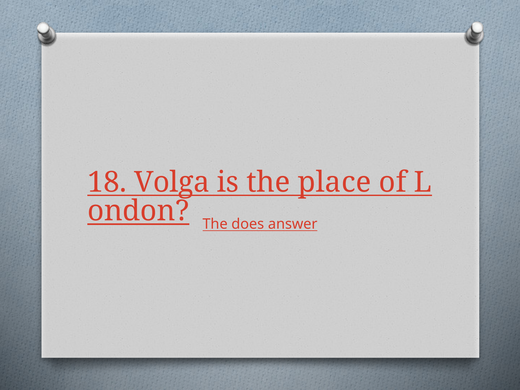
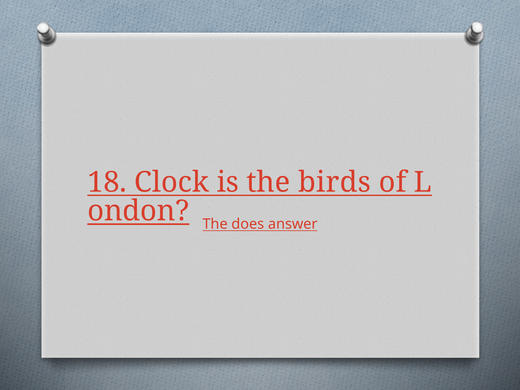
Volga: Volga -> Clock (172, 182)
place: place -> birds (335, 182)
